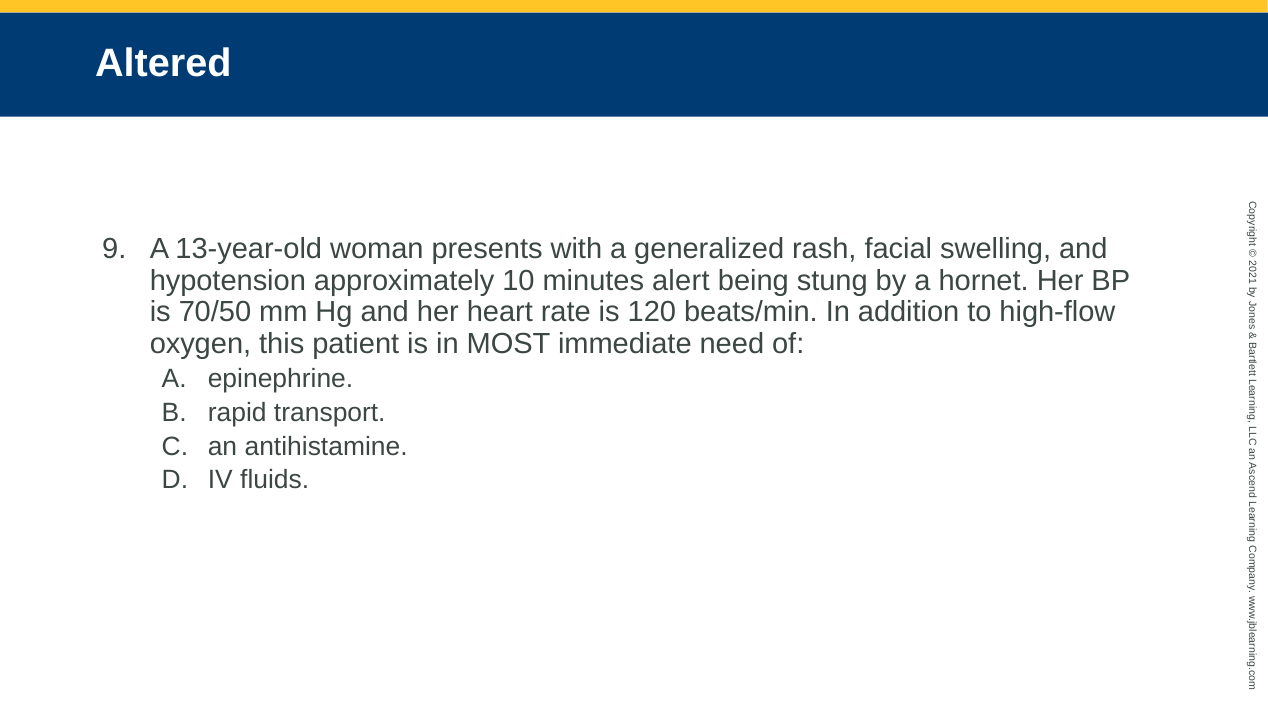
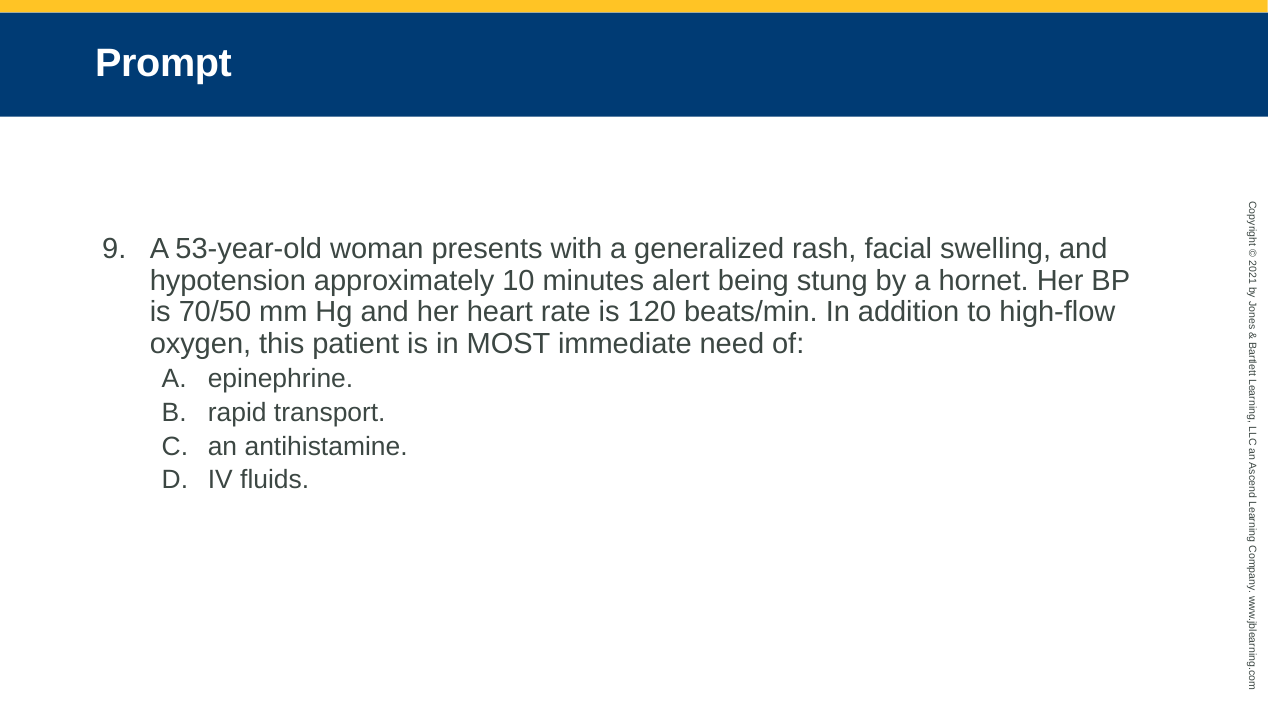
Altered: Altered -> Prompt (163, 64)
13-year-old: 13-year-old -> 53-year-old (249, 249)
